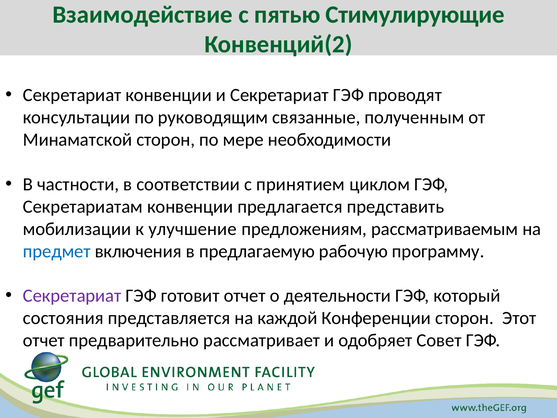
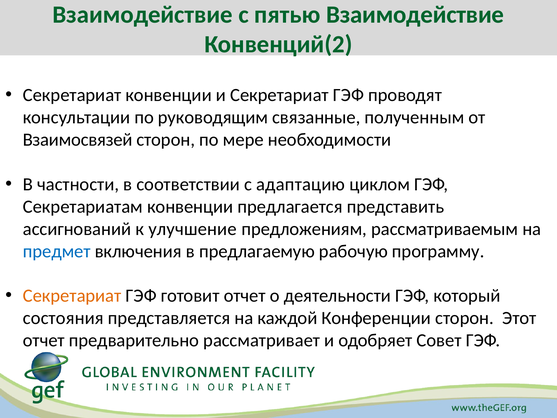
пятью Стимулирующие: Стимулирующие -> Взаимодействие (415, 15)
Минаматской: Минаматской -> Взаимосвязей (78, 140)
принятием: принятием -> адаптацию (301, 184)
мобилизации: мобилизации -> ассигнований (77, 229)
Секретариат colour: purple -> orange (72, 296)
